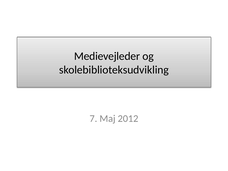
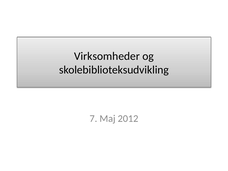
Medievejleder: Medievejleder -> Virksomheder (107, 56)
